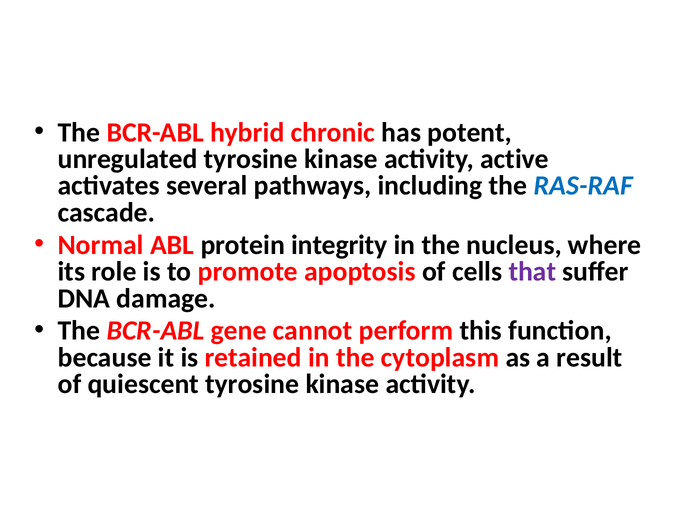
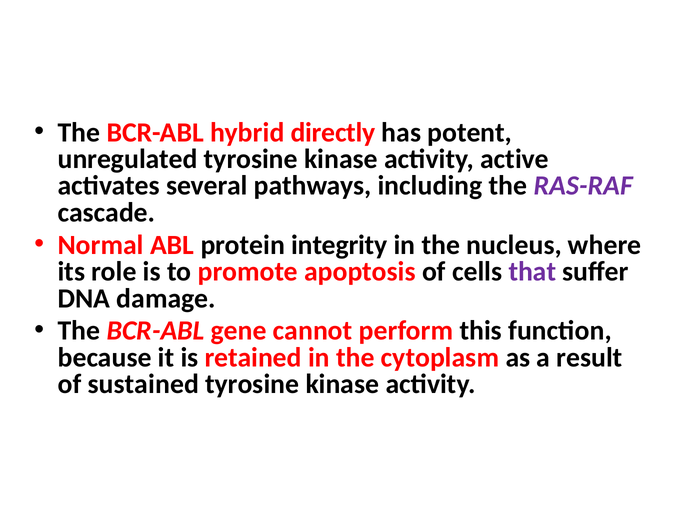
chronic: chronic -> directly (333, 132)
RAS-RAF colour: blue -> purple (583, 186)
quiescent: quiescent -> sustained (143, 384)
